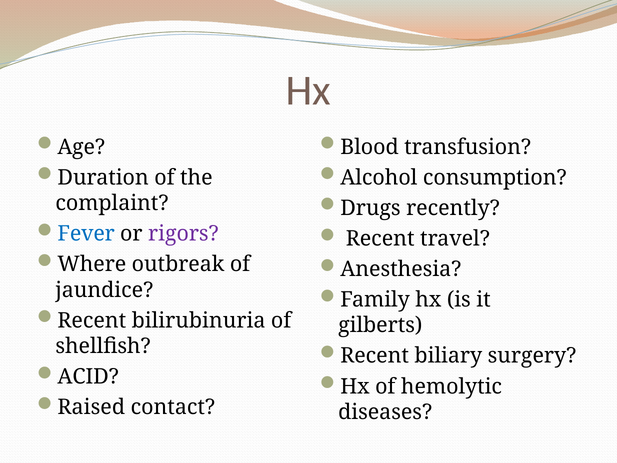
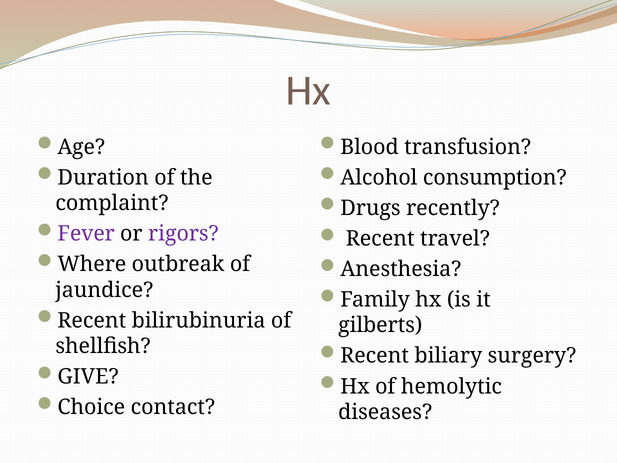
Fever colour: blue -> purple (86, 234)
ACID: ACID -> GIVE (88, 377)
Raised: Raised -> Choice (91, 407)
